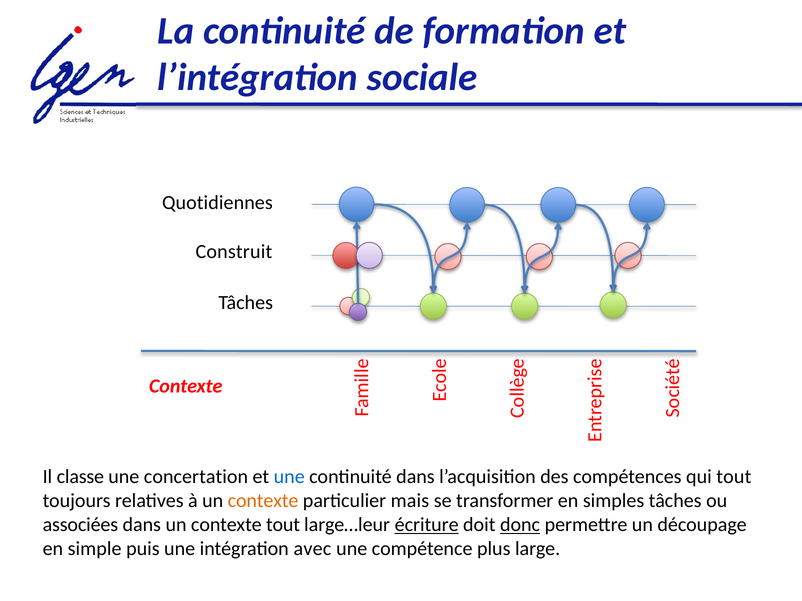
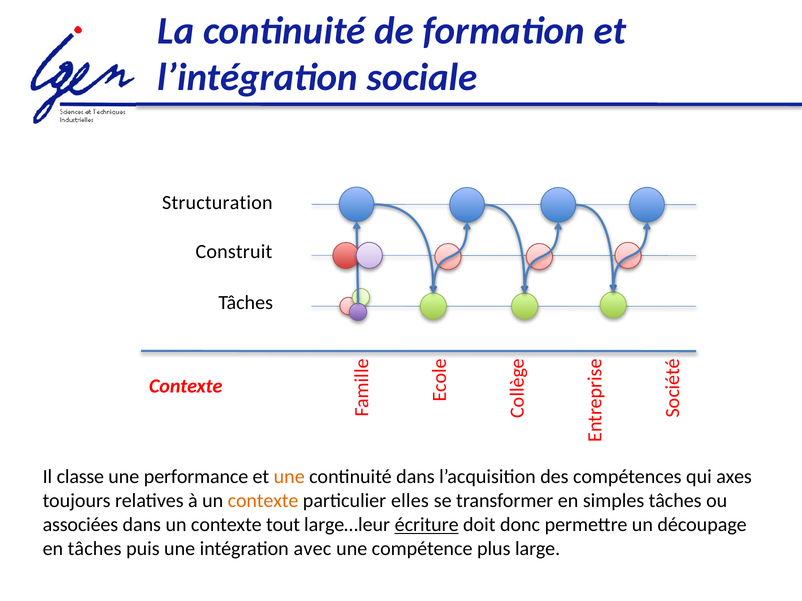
Quotidiennes: Quotidiennes -> Structuration (217, 203)
concertation: concertation -> performance (196, 477)
une colour: blue -> orange (289, 477)
qui tout: tout -> axes (734, 477)
mais: mais -> elles (410, 501)
donc underline: present -> none (520, 525)
en simple: simple -> tâches (95, 549)
